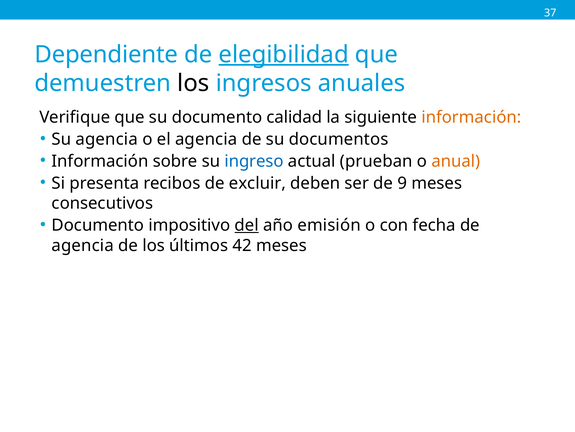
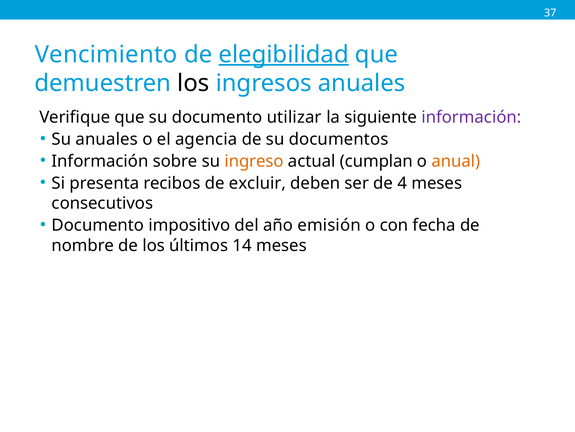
Dependiente: Dependiente -> Vencimiento (106, 54)
calidad: calidad -> utilizar (294, 117)
información colour: orange -> purple (471, 117)
Su agencia: agencia -> anuales (107, 139)
ingreso colour: blue -> orange (254, 161)
prueban: prueban -> cumplan (376, 161)
9: 9 -> 4 (402, 183)
del underline: present -> none (247, 225)
agencia: agencia -> nombre (83, 245)
42: 42 -> 14 (242, 245)
